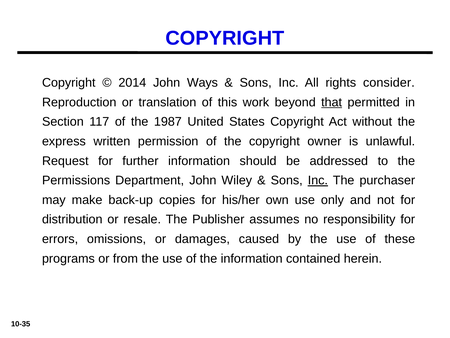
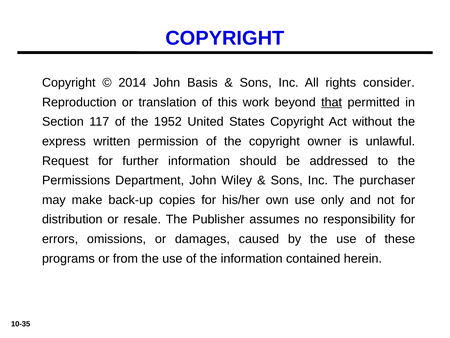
Ways: Ways -> Basis (202, 83)
1987: 1987 -> 1952 (168, 122)
Inc underline: present -> none (318, 180)
